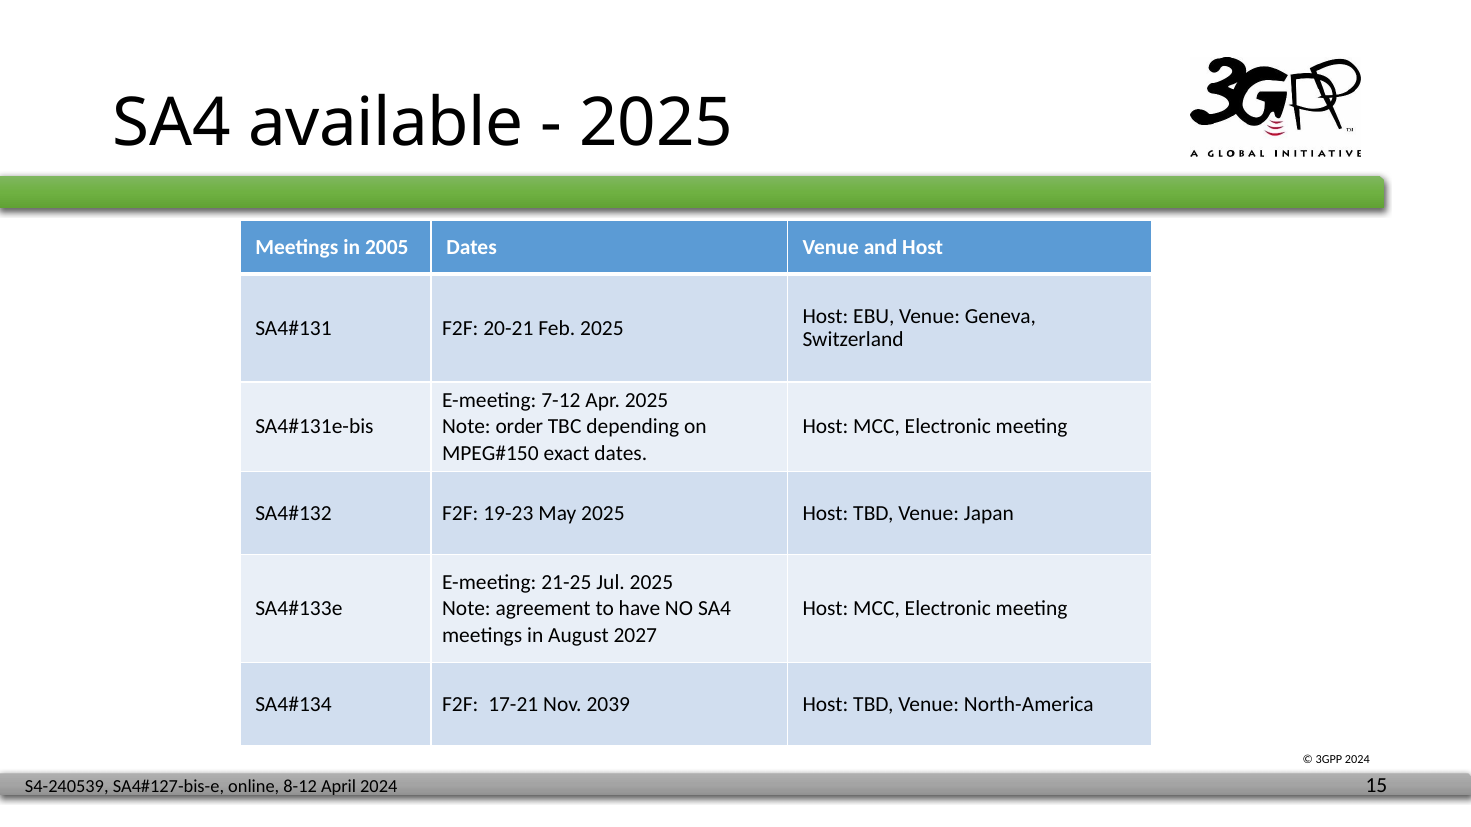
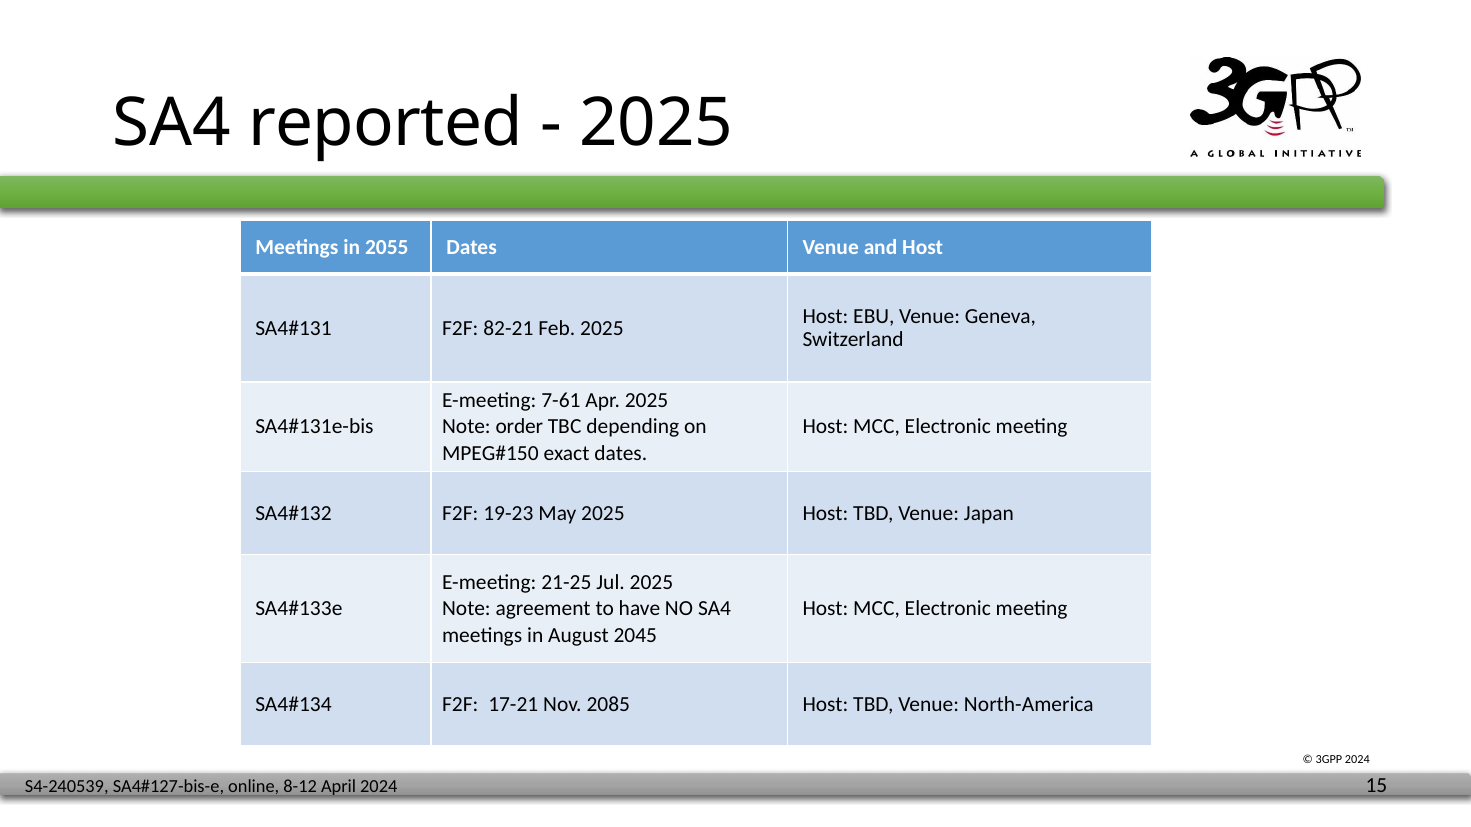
available: available -> reported (386, 124)
2005: 2005 -> 2055 (387, 247)
20-21: 20-21 -> 82-21 (508, 328)
7-12: 7-12 -> 7-61 (561, 401)
2027: 2027 -> 2045 (635, 635)
2039: 2039 -> 2085 (608, 705)
